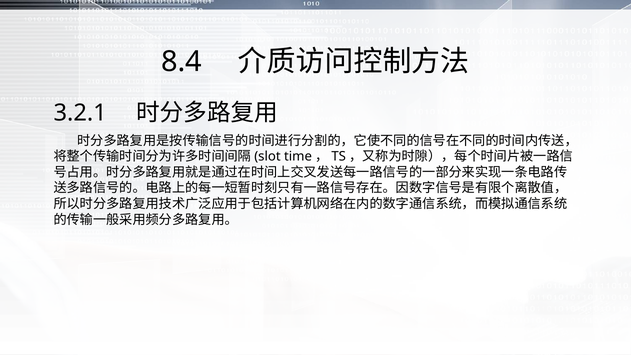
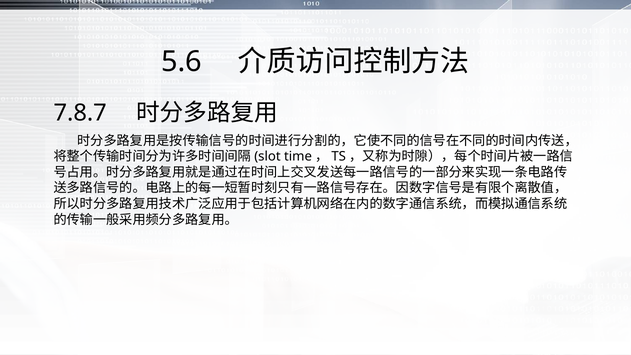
8.4: 8.4 -> 5.6 (182, 62)
3.2.1: 3.2.1 -> 7.8.7 (80, 113)
